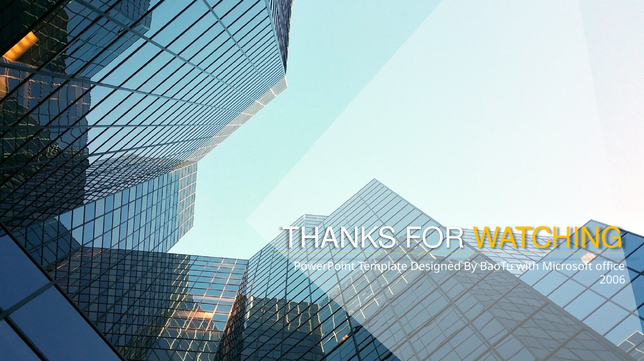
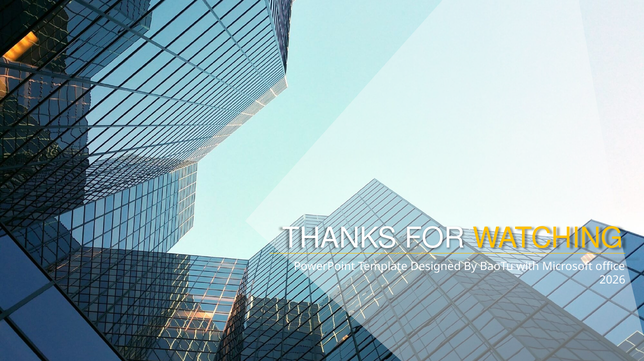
2006: 2006 -> 2026 (612, 280)
